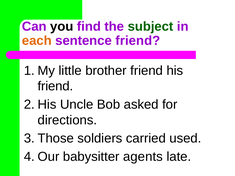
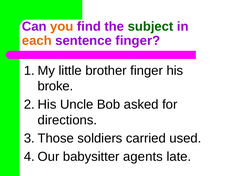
you colour: black -> orange (62, 27)
sentence friend: friend -> finger (138, 41)
brother friend: friend -> finger (147, 71)
friend: friend -> broke (55, 86)
